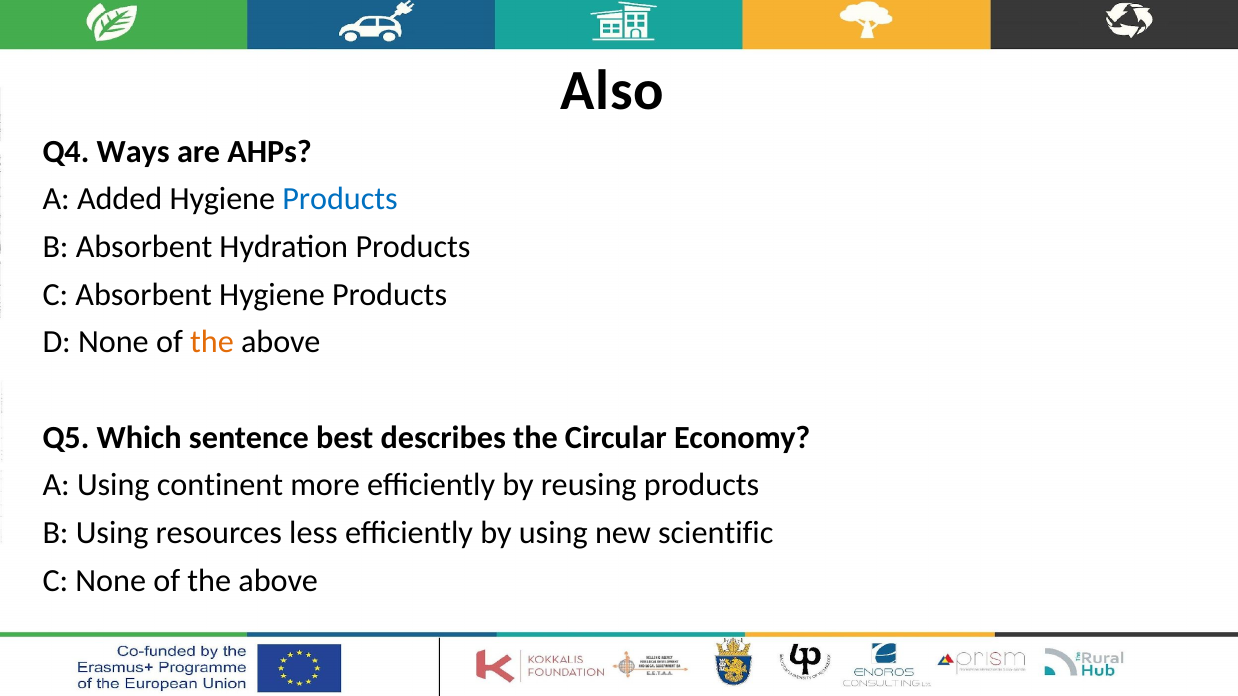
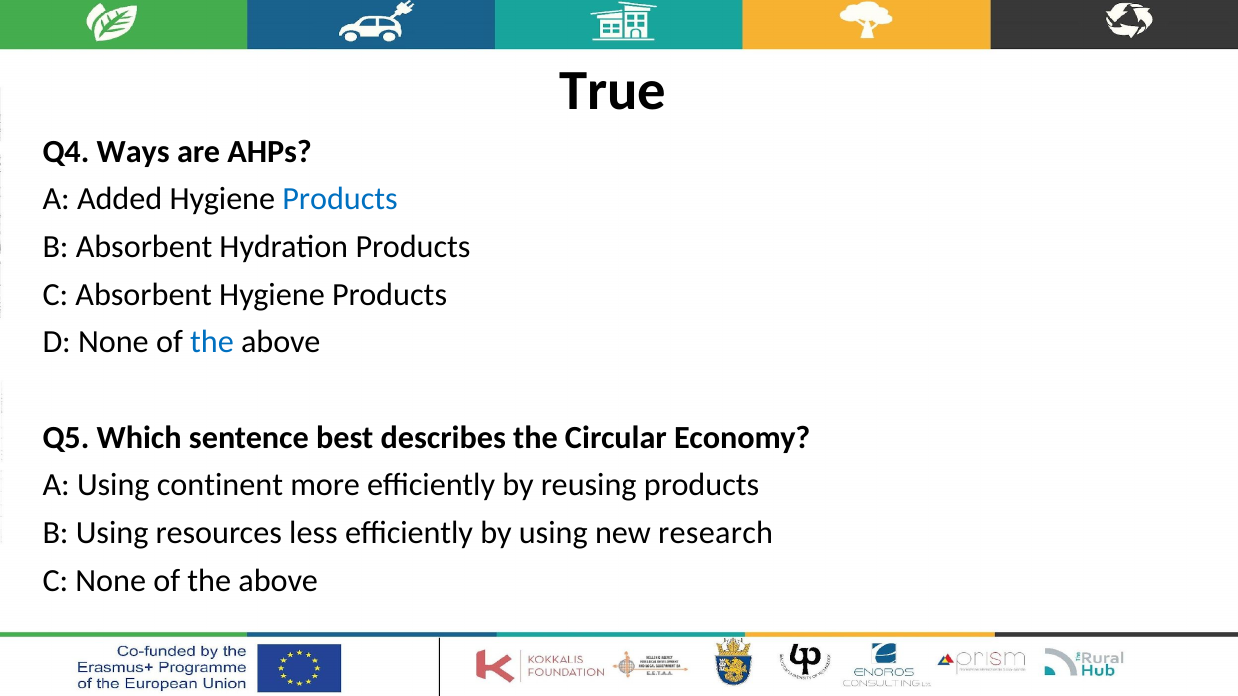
Also: Also -> True (613, 91)
the colour: orange -> blue (212, 342)
scientific: scientific -> research (716, 533)
